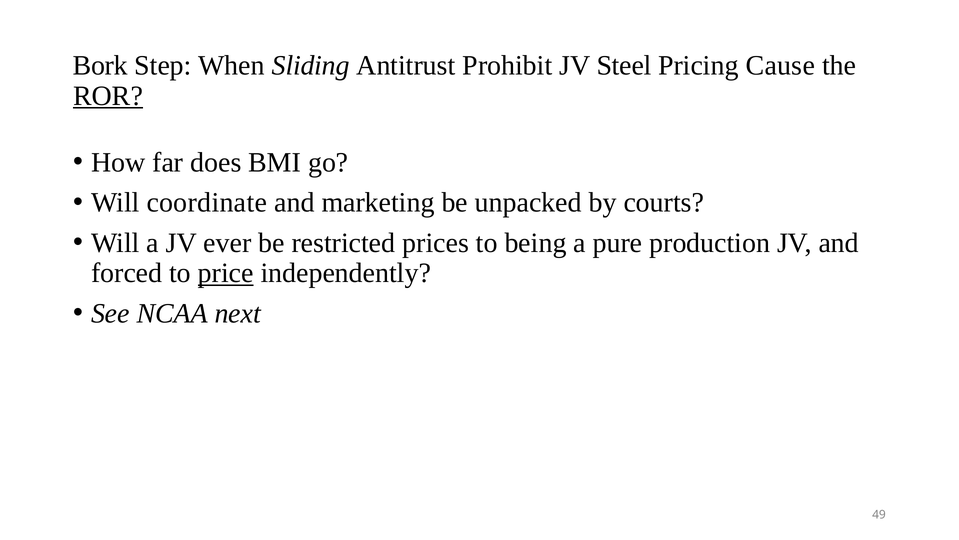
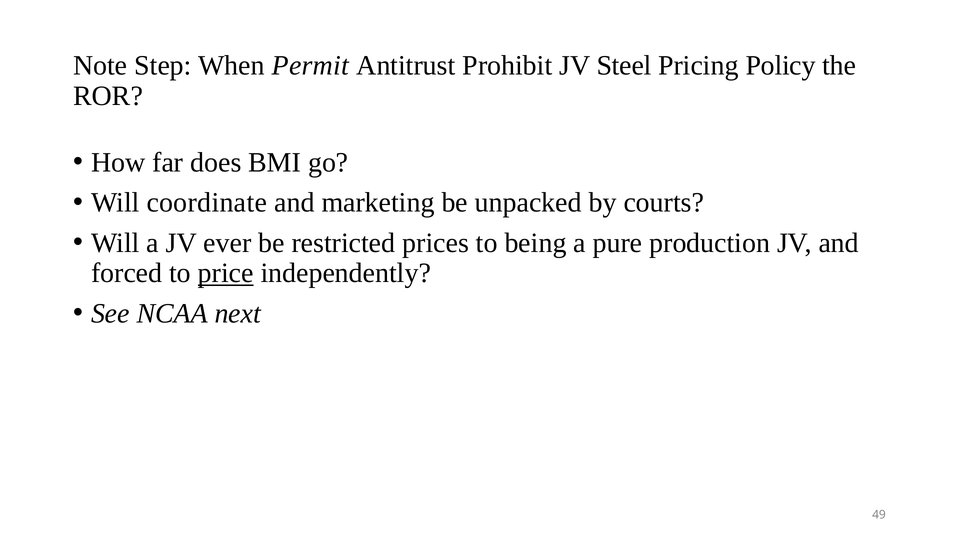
Bork: Bork -> Note (100, 66)
Sliding: Sliding -> Permit (310, 66)
Cause: Cause -> Policy (781, 66)
ROR underline: present -> none (108, 96)
